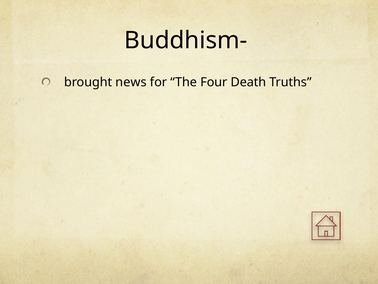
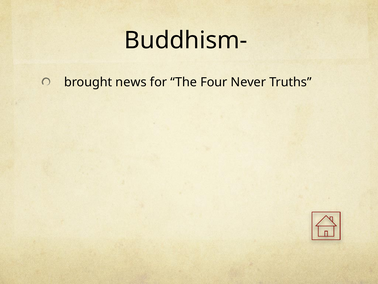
Death: Death -> Never (248, 82)
